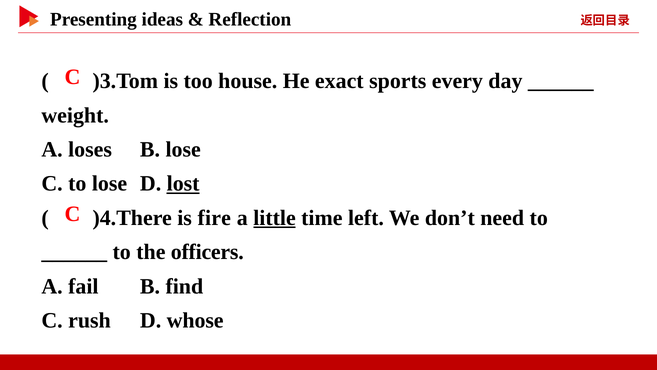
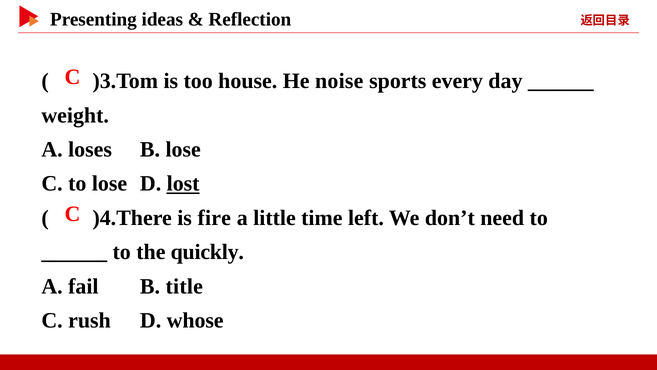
exact: exact -> noise (339, 81)
little underline: present -> none (275, 218)
officers: officers -> quickly (207, 252)
find: find -> title (184, 286)
